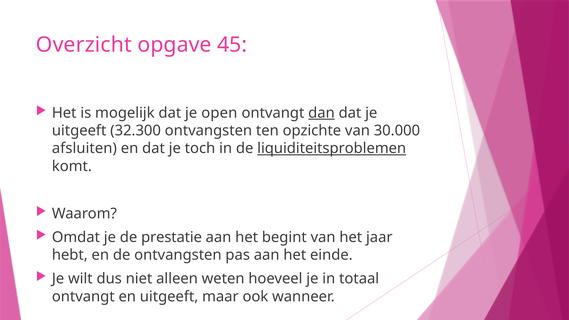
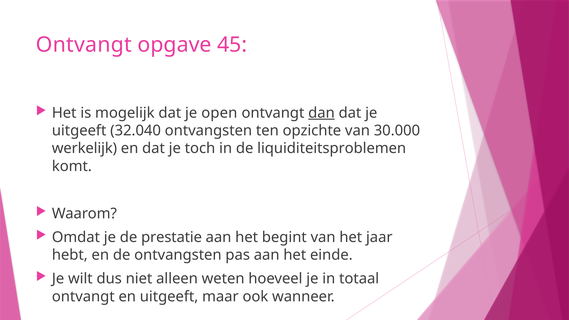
Overzicht: Overzicht -> Ontvangt (84, 45)
32.300: 32.300 -> 32.040 (136, 131)
afsluiten: afsluiten -> werkelijk (84, 148)
liquiditeitsproblemen underline: present -> none (332, 148)
